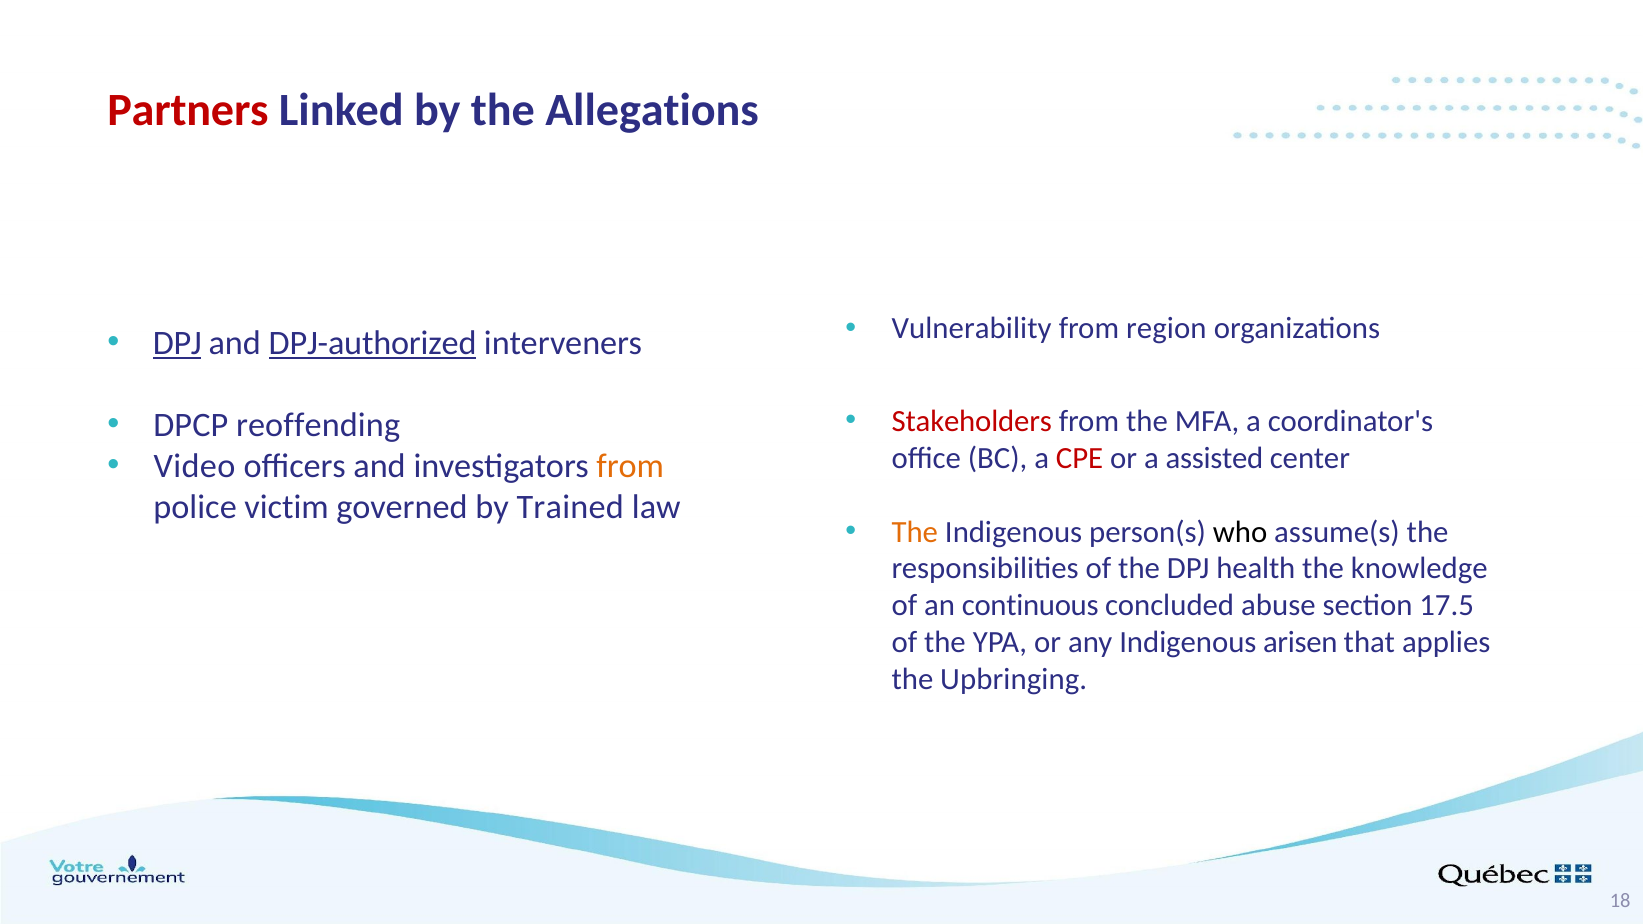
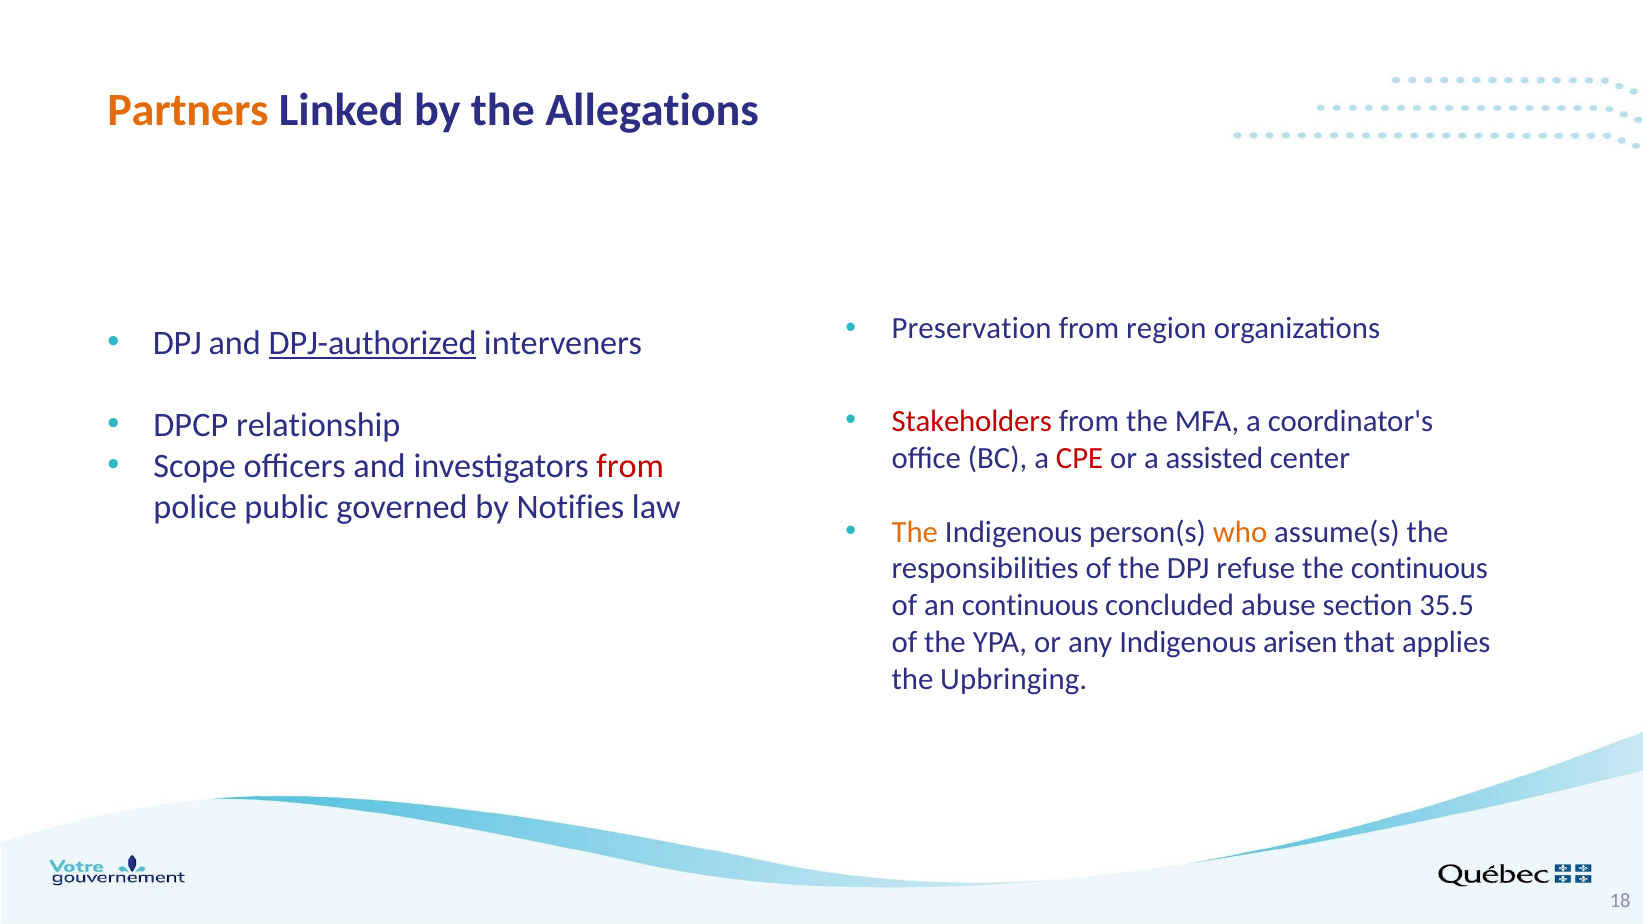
Partners colour: red -> orange (188, 110)
Vulnerability: Vulnerability -> Preservation (972, 329)
DPJ underline: present -> none (177, 343)
reoffending: reoffending -> relationship (318, 425)
Video: Video -> Scope (195, 467)
from colour: orange -> red (630, 467)
victim: victim -> public (287, 508)
Trained: Trained -> Notifies (570, 508)
who colour: black -> orange (1240, 532)
health: health -> refuse (1256, 569)
the knowledge: knowledge -> continuous (1419, 569)
17.5: 17.5 -> 35.5 (1447, 606)
